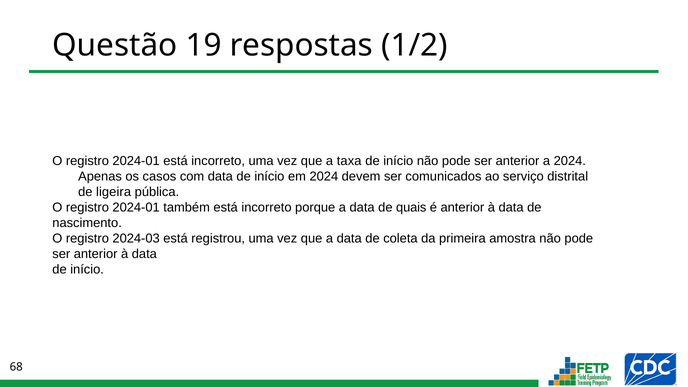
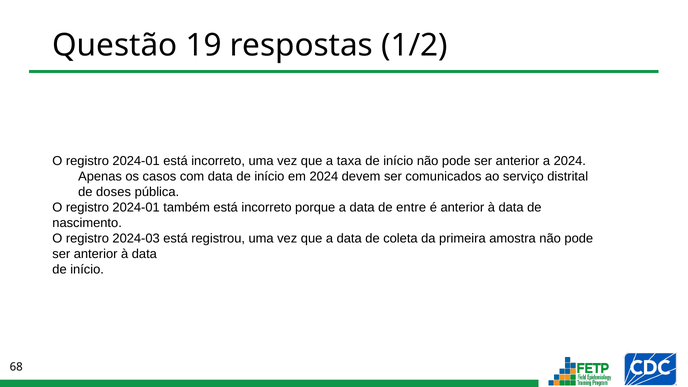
ligeira: ligeira -> doses (114, 192)
quais: quais -> entre (411, 208)
